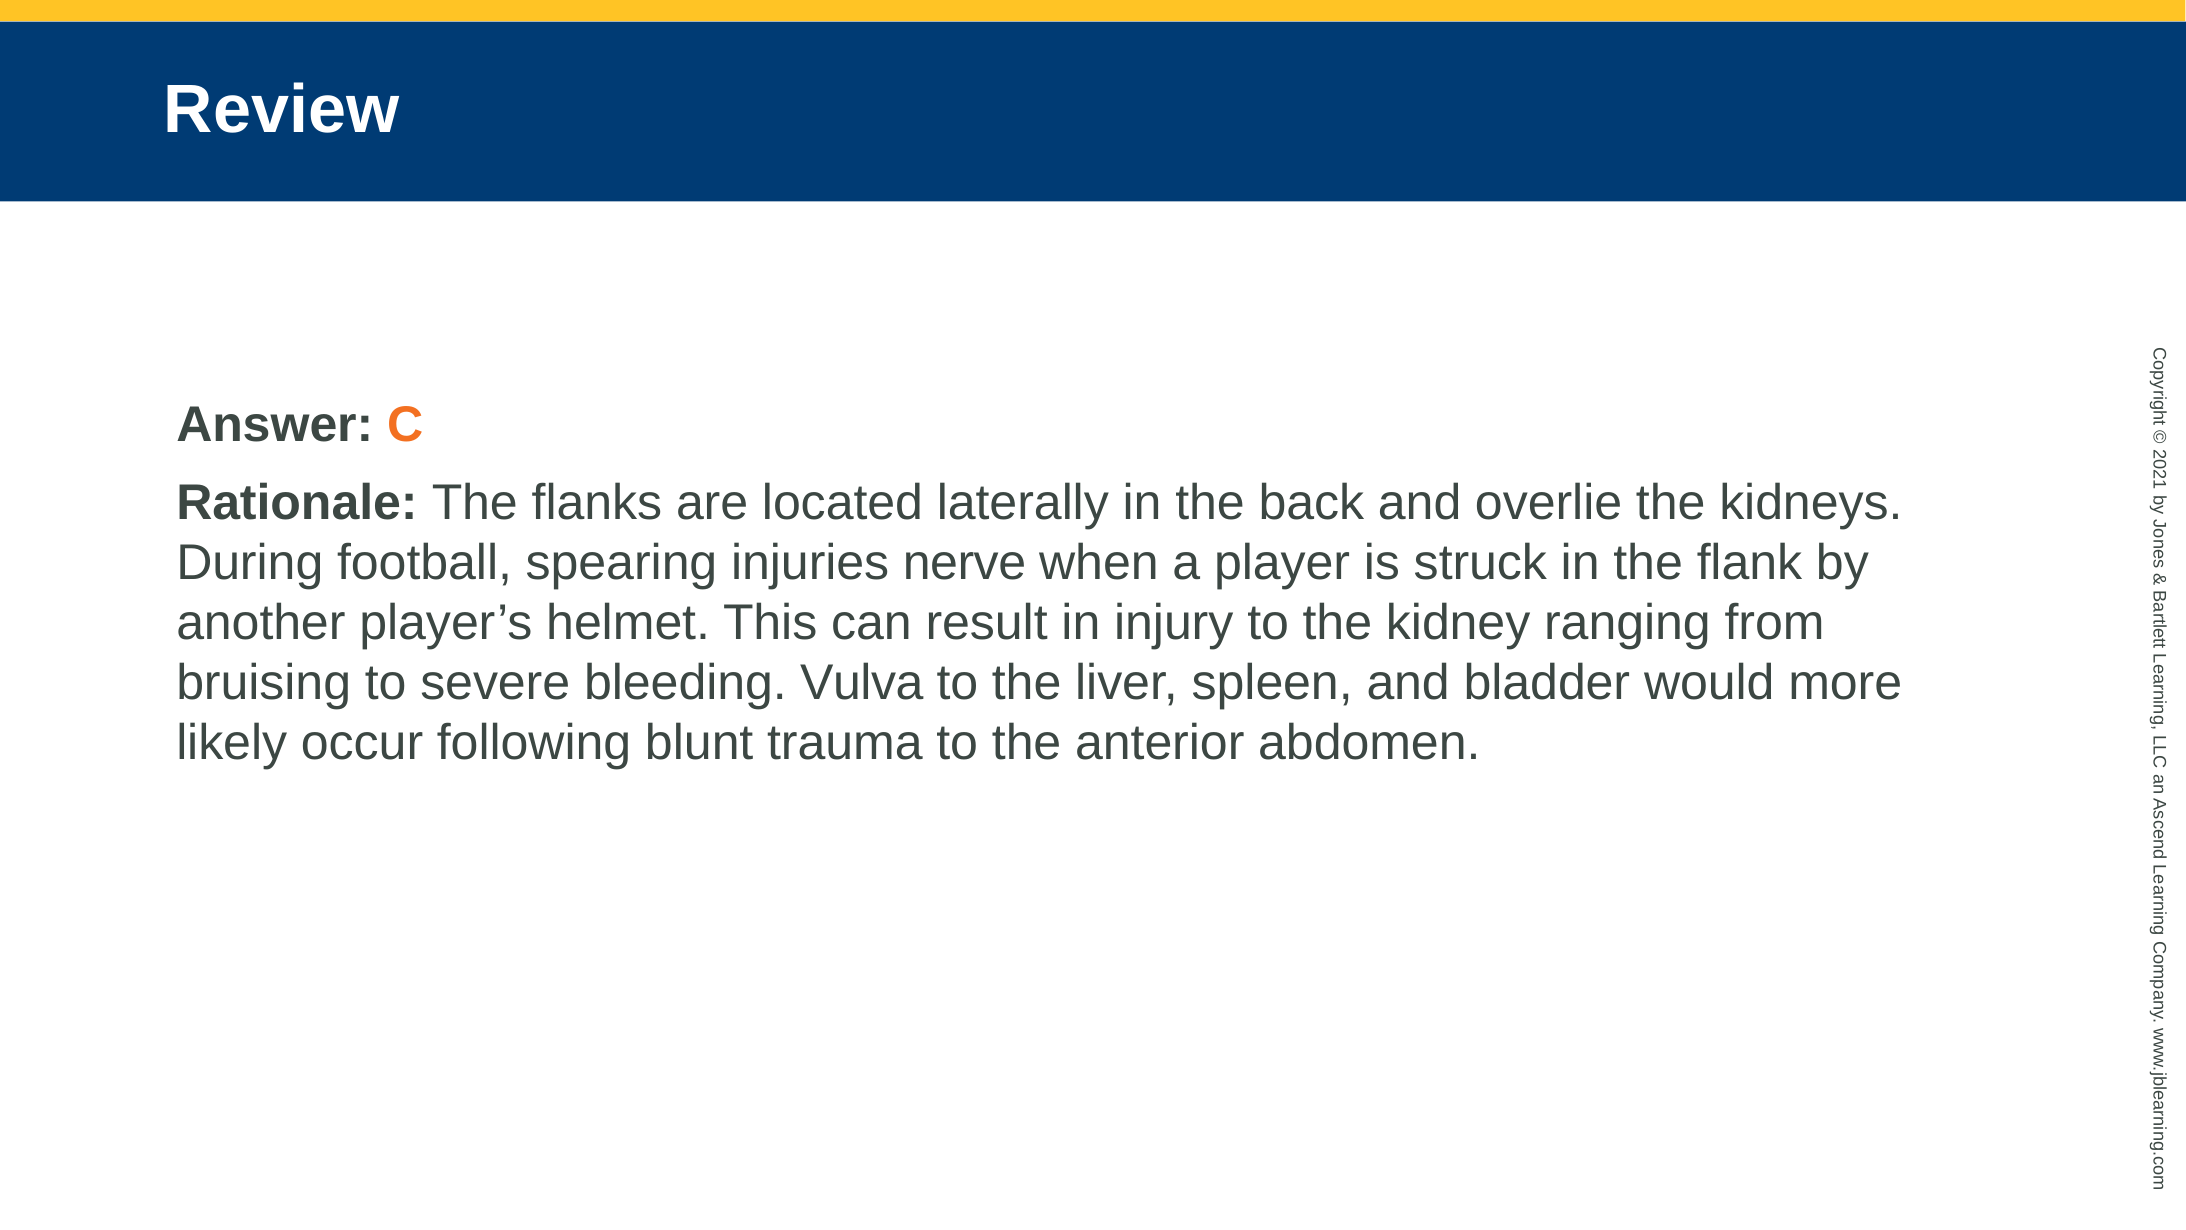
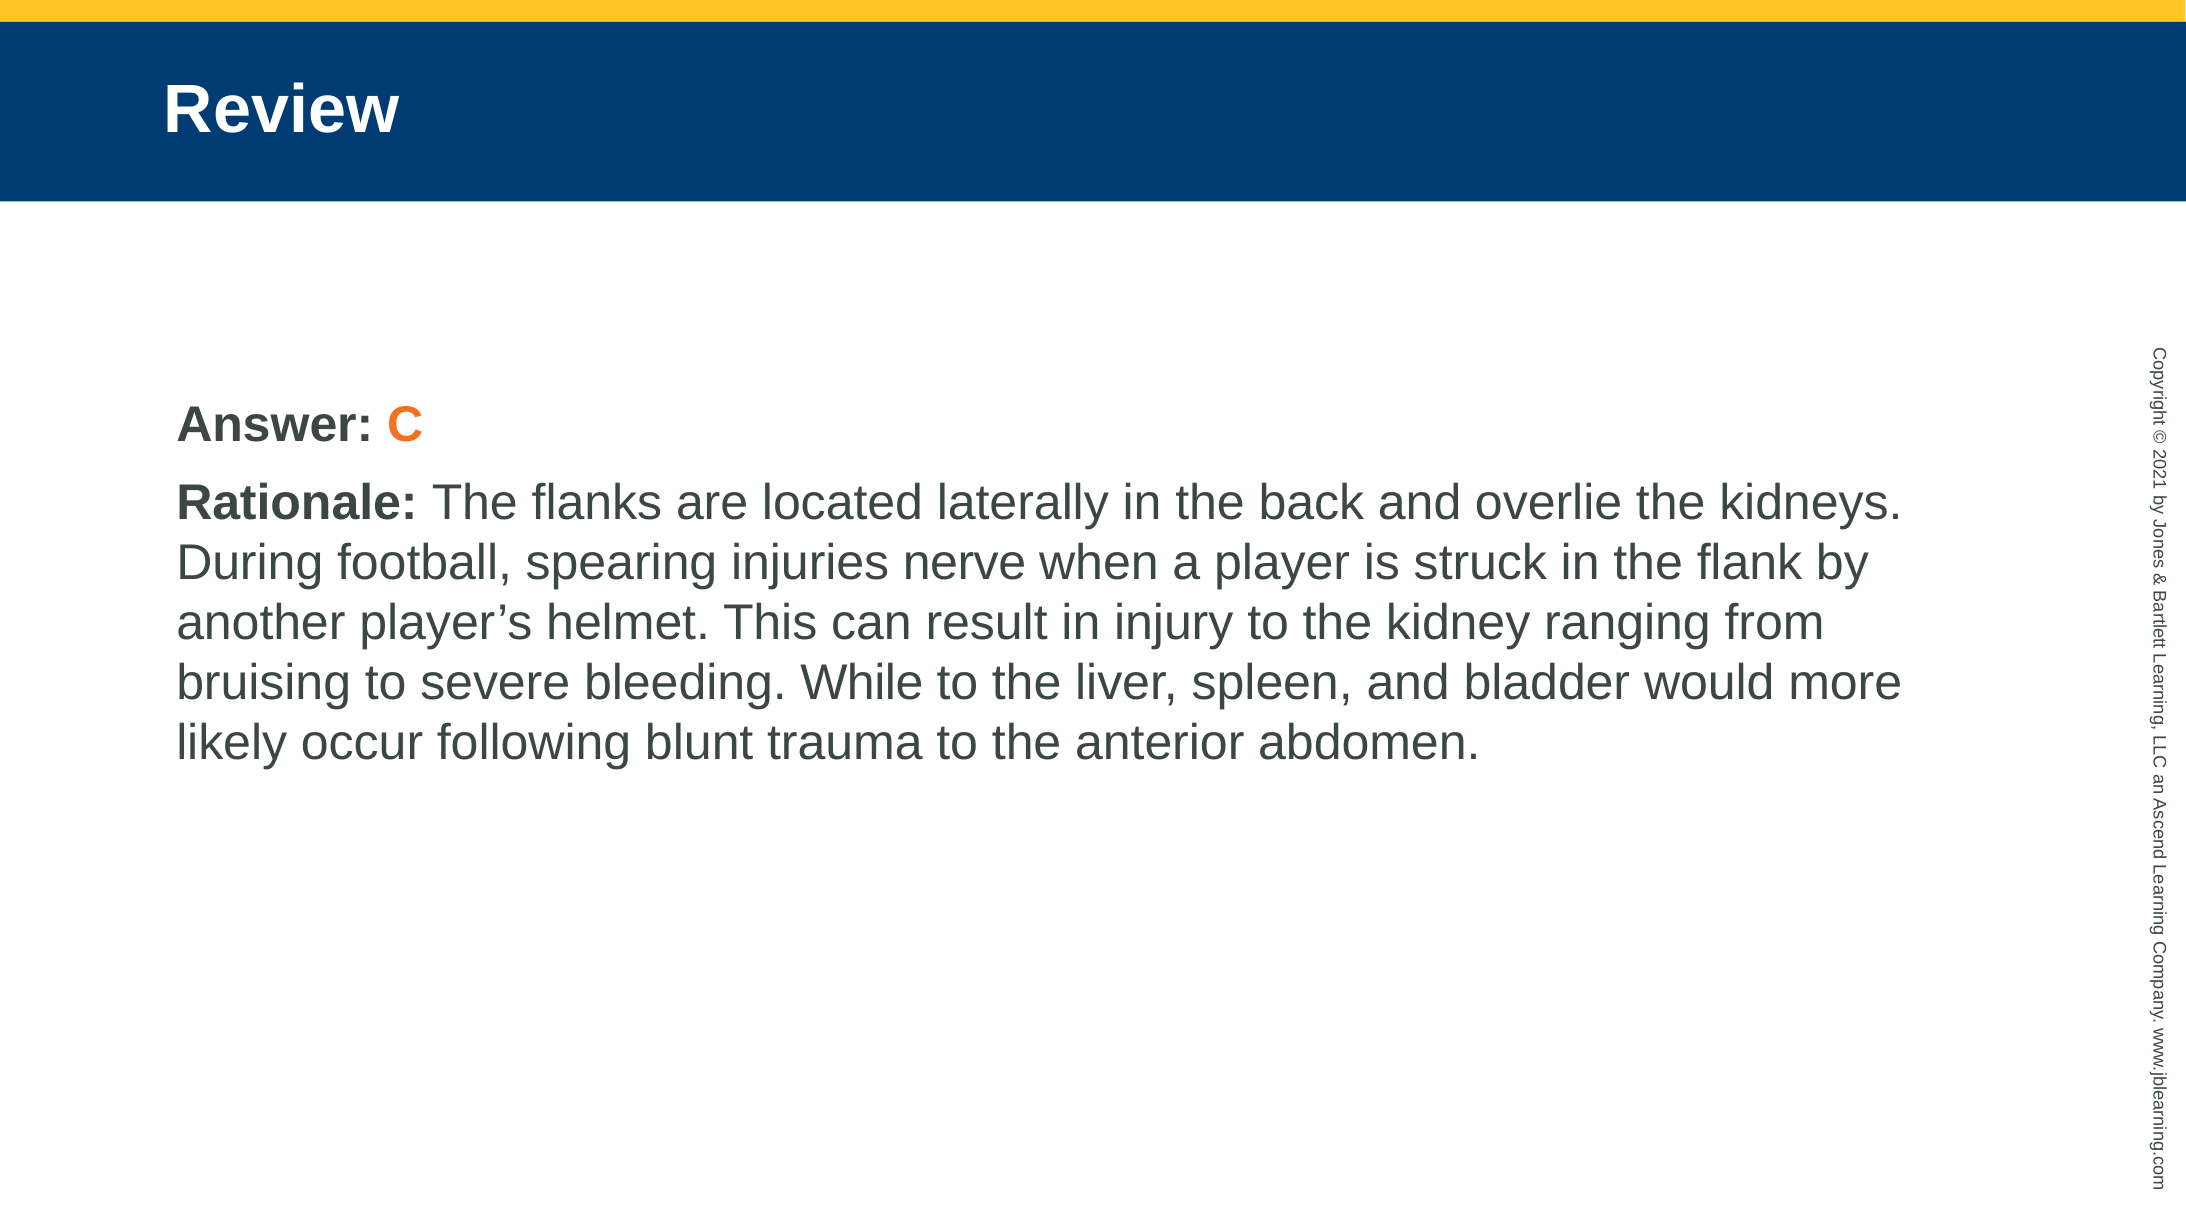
Vulva: Vulva -> While (862, 683)
